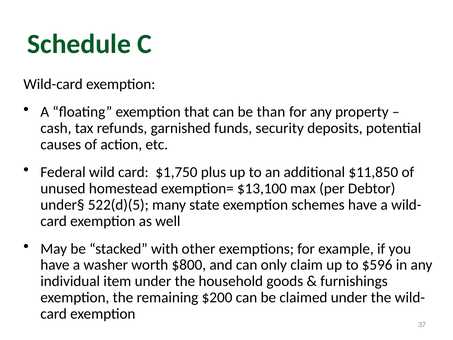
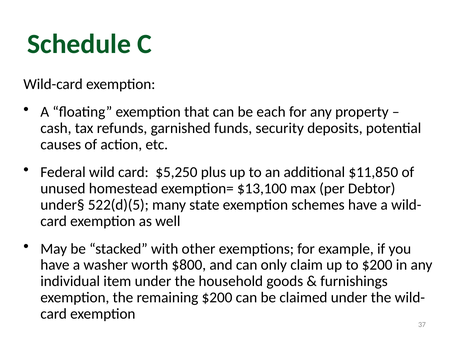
than: than -> each (271, 112)
$1,750: $1,750 -> $5,250 (176, 172)
to $596: $596 -> $200 (377, 265)
